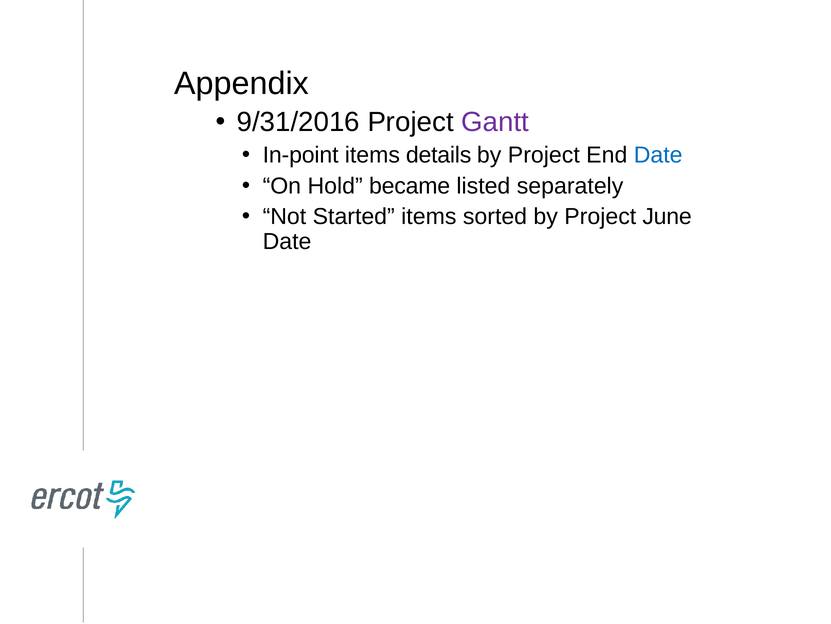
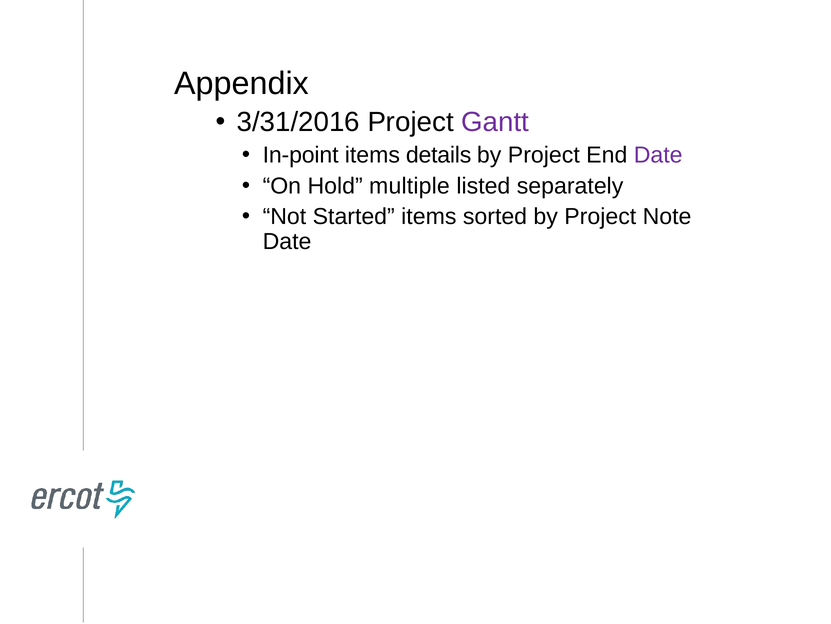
9/31/2016: 9/31/2016 -> 3/31/2016 (298, 122)
Date colour: blue -> purple (658, 155)
became: became -> multiple (409, 186)
June: June -> Note (667, 216)
